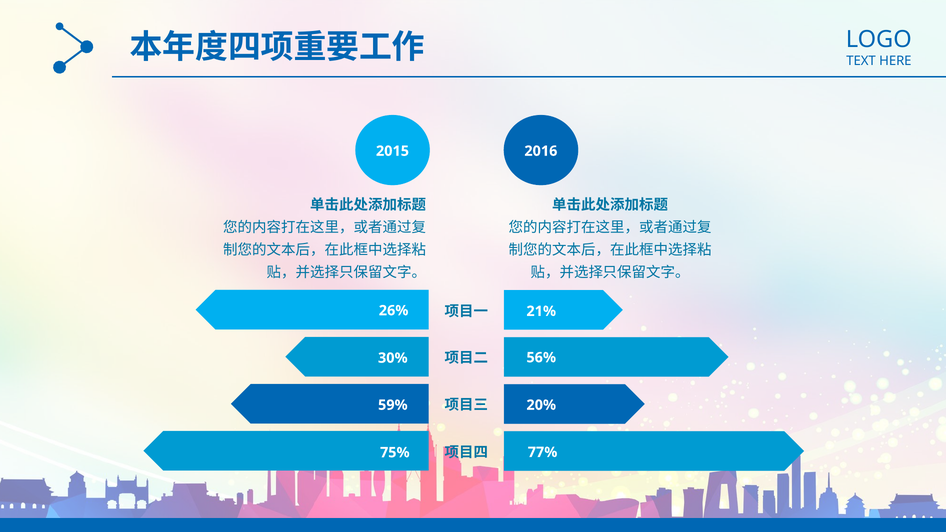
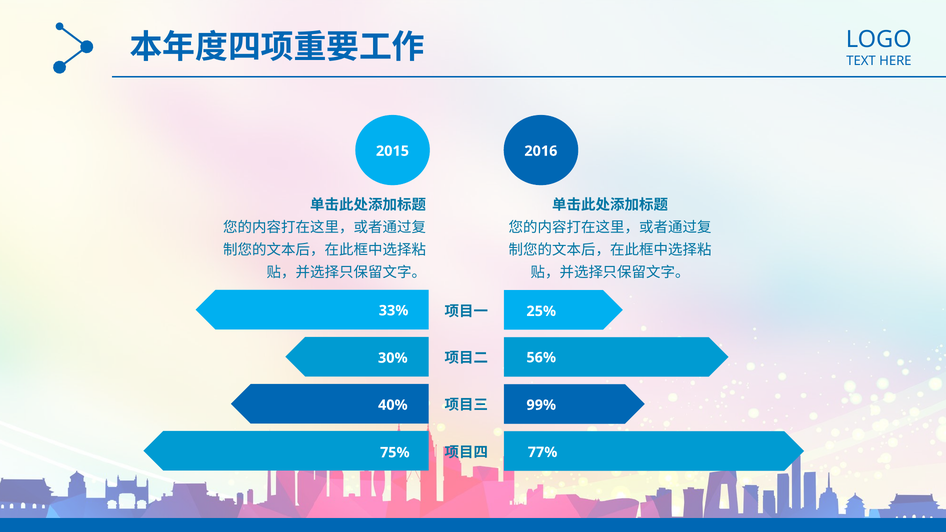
26%: 26% -> 33% (394, 311)
21%: 21% -> 25% (541, 311)
59%: 59% -> 40% (393, 405)
20%: 20% -> 99% (541, 405)
